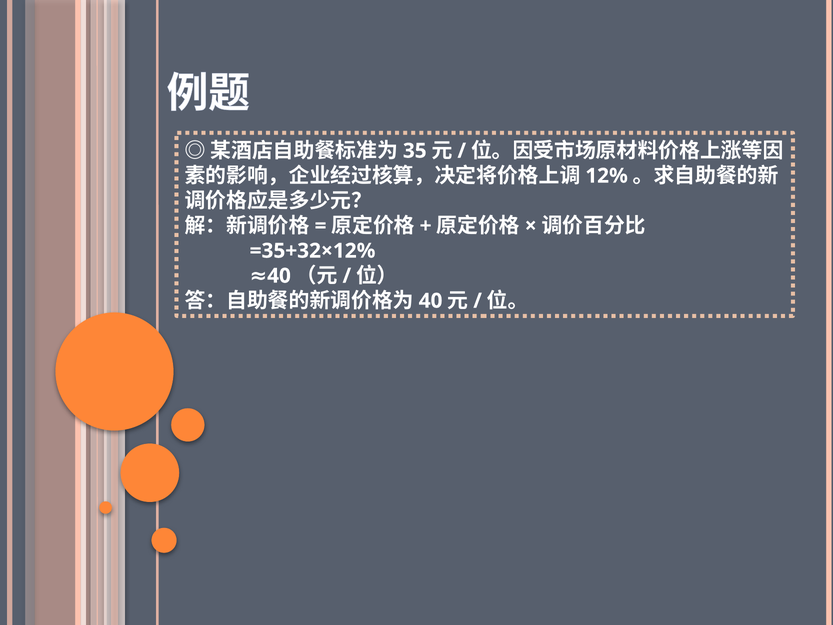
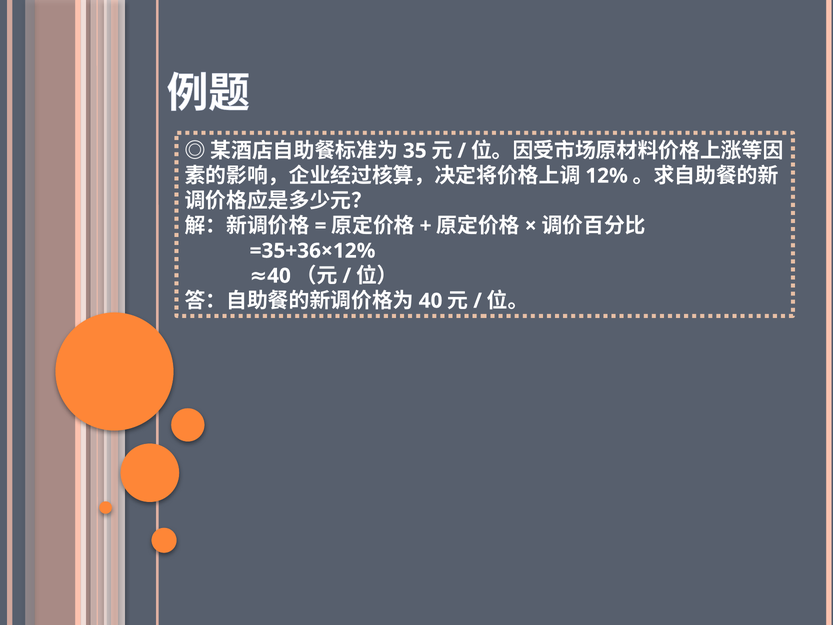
=35+32×12%: =35+32×12% -> =35+36×12% (313, 251)
